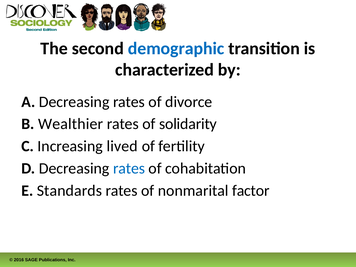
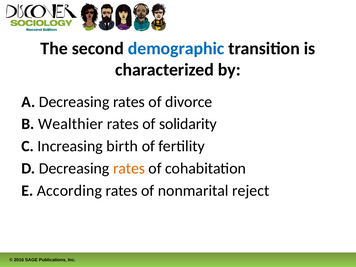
lived: lived -> birth (122, 146)
rates colour: blue -> orange (129, 168)
Standards: Standards -> According (69, 191)
factor: factor -> reject (251, 191)
